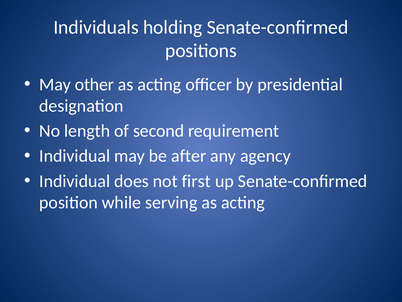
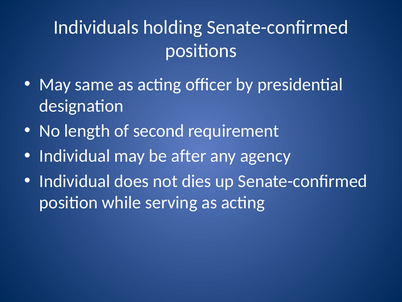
other: other -> same (94, 84)
first: first -> dies (196, 181)
